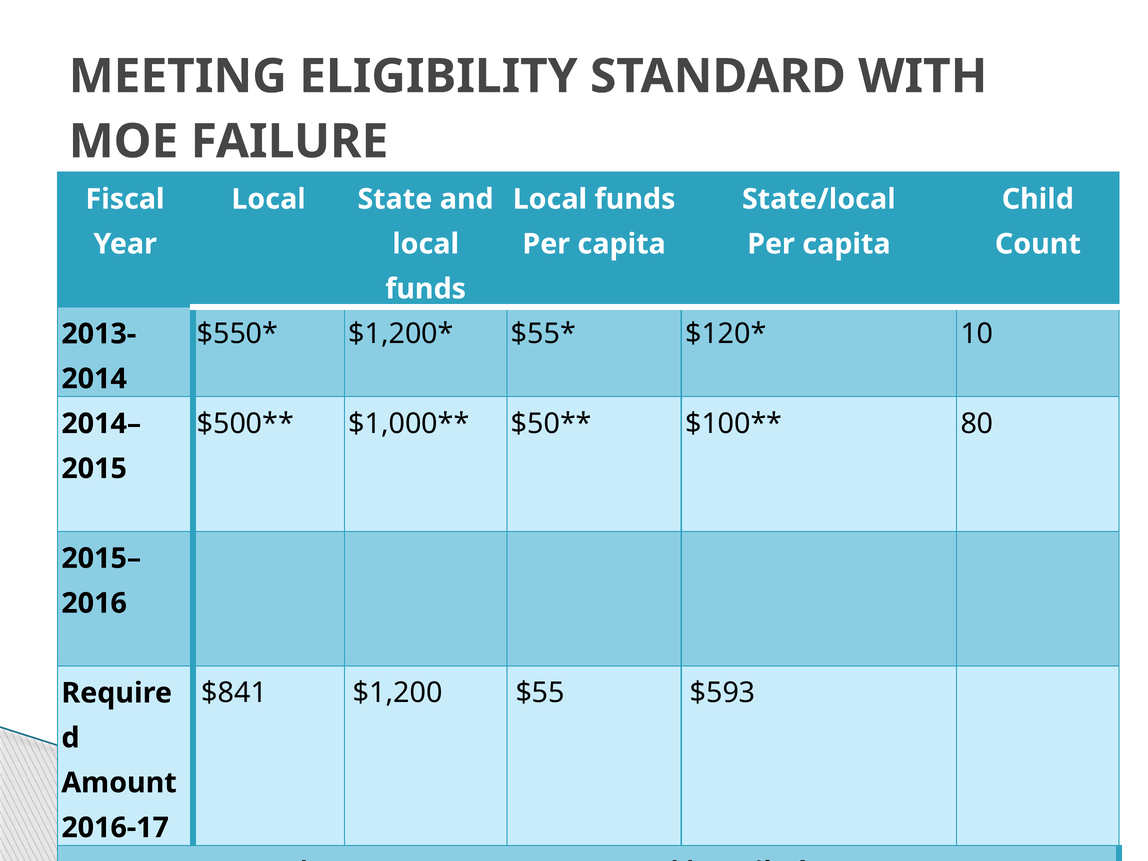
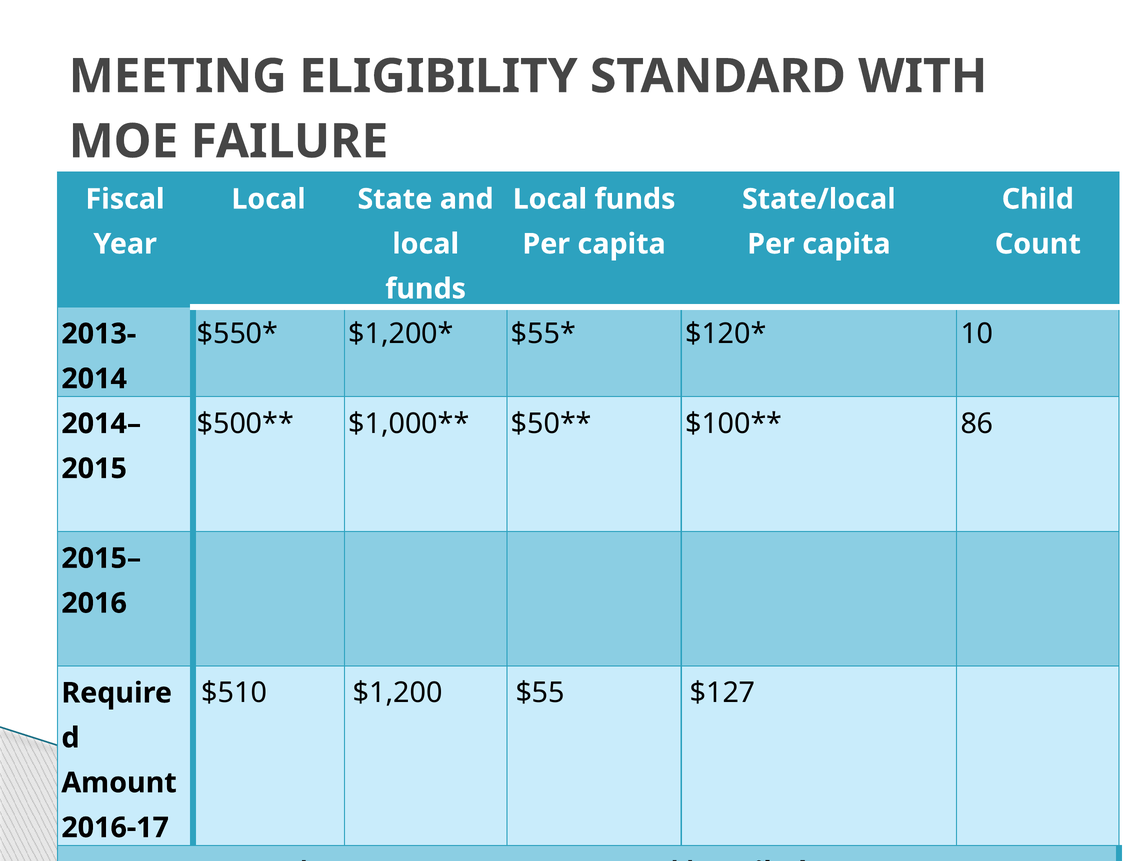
80: 80 -> 86 (977, 424)
$841: $841 -> $510 (234, 693)
$593: $593 -> $127 (723, 693)
